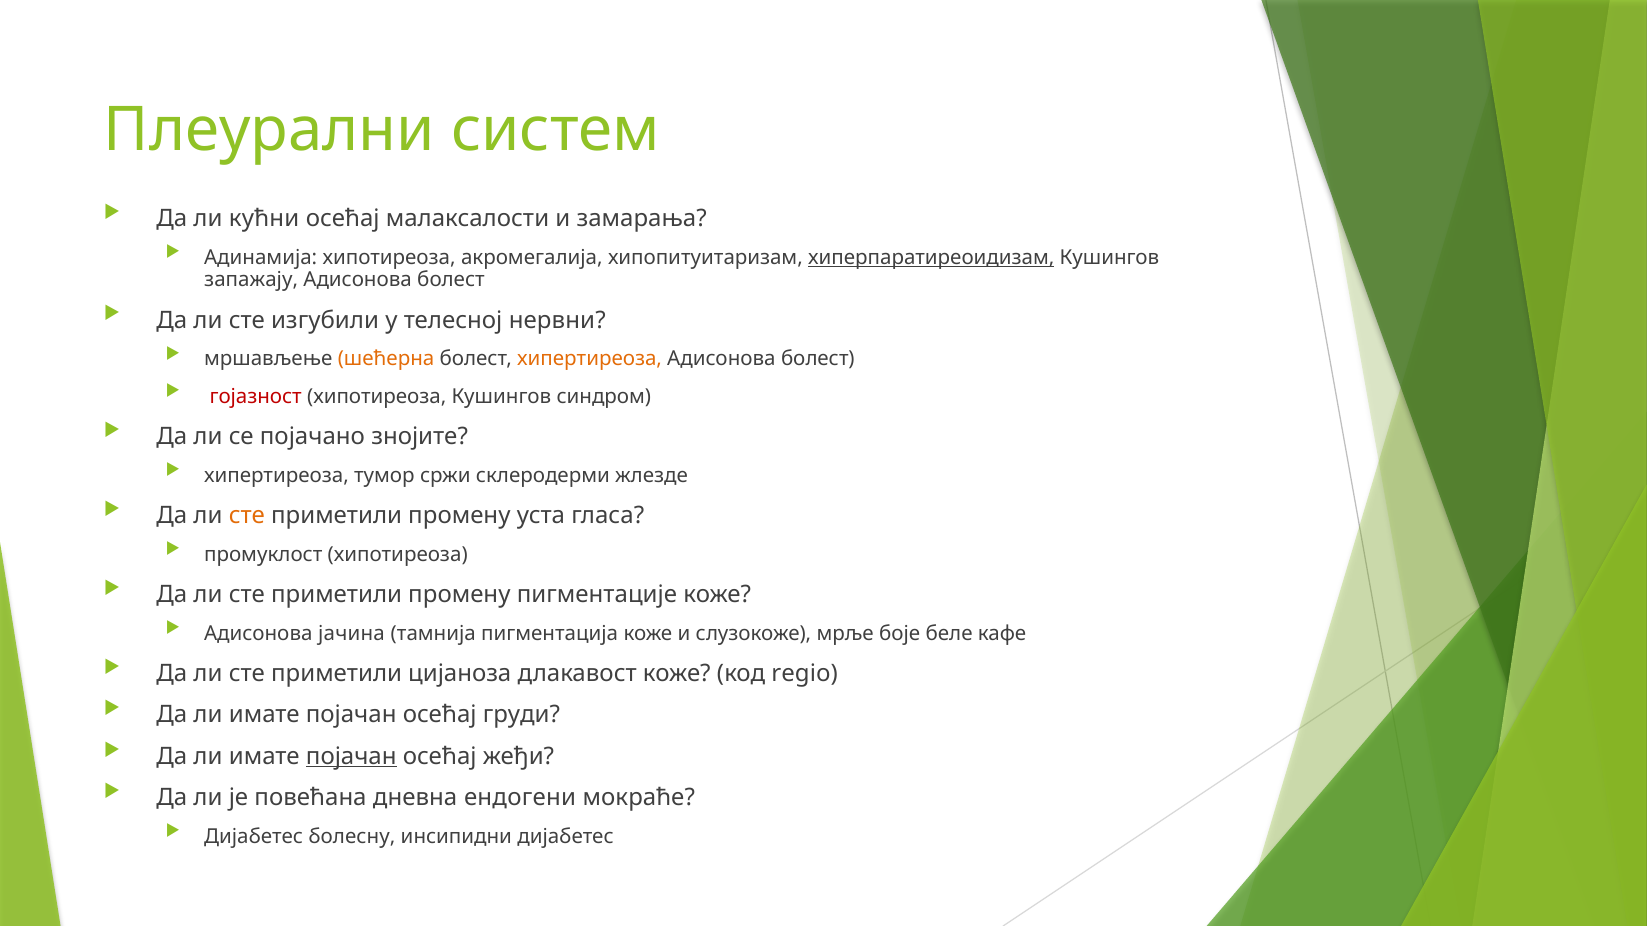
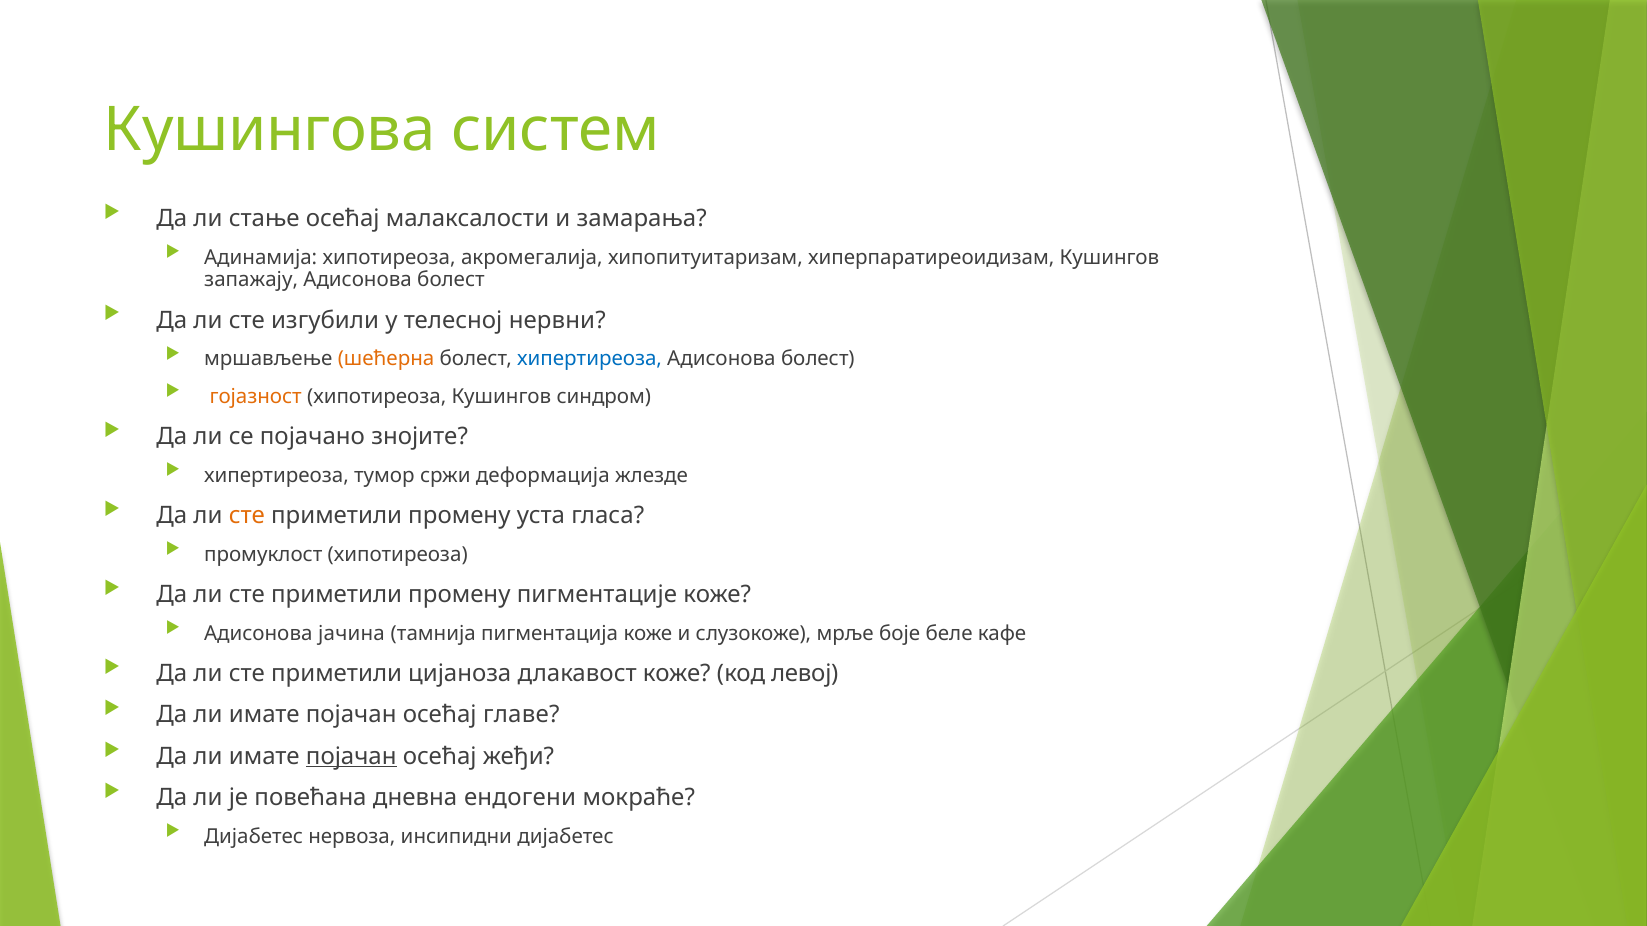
Плеурални: Плеурални -> Кушингова (270, 130)
кућни: кућни -> стање (264, 219)
хиперпаратиреоидизам underline: present -> none (931, 258)
хипертиреоза colour: orange -> blue (590, 359)
гојазност colour: red -> orange (256, 397)
склеродерми: склеродерми -> деформација (543, 476)
regio: regio -> левој (805, 674)
груди: груди -> главе (521, 715)
болесну: болесну -> нервоза (352, 837)
